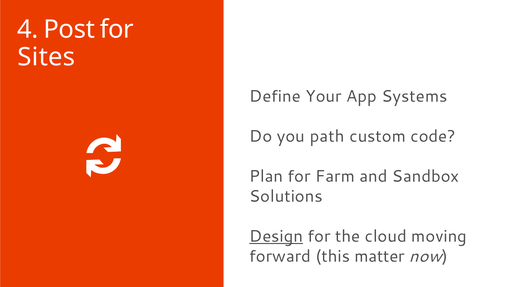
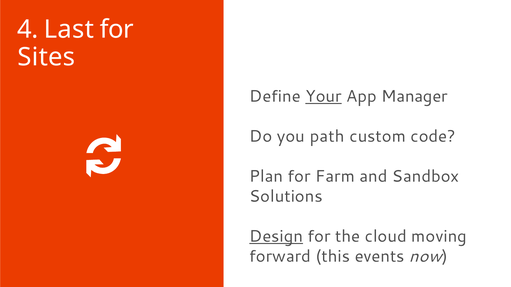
Post: Post -> Last (69, 30)
Your underline: none -> present (324, 96)
Systems: Systems -> Manager (415, 96)
matter: matter -> events (380, 257)
